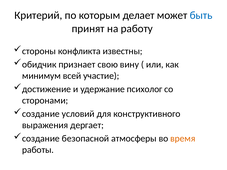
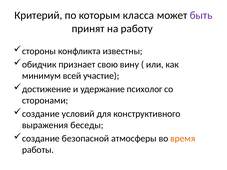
делает: делает -> класса (138, 15)
быть colour: blue -> purple (201, 15)
дергает: дергает -> беседы (87, 125)
